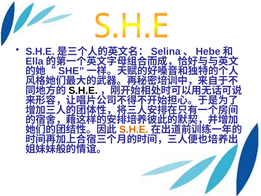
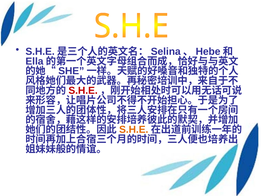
S.H.E colour: black -> red (83, 90)
